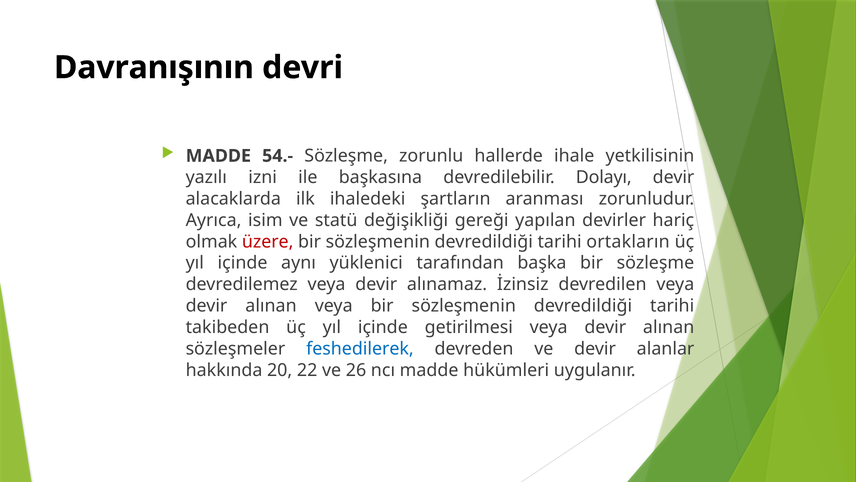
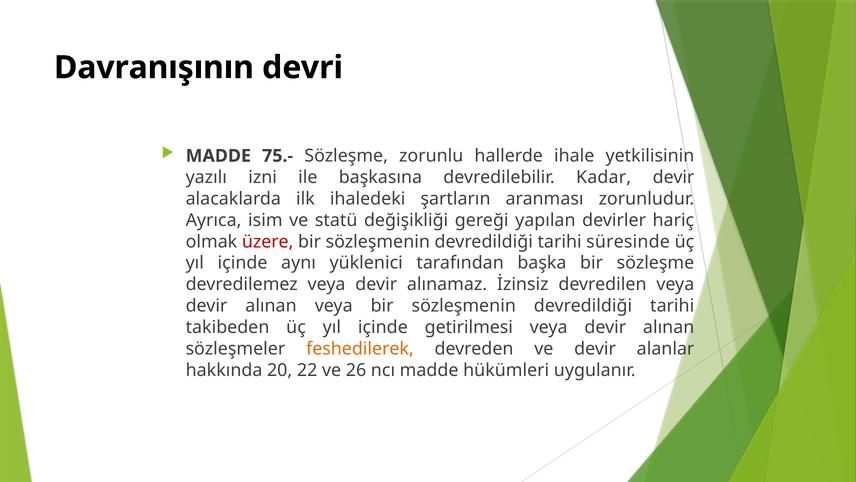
54.-: 54.- -> 75.- (278, 156)
Dolayı: Dolayı -> Kadar (604, 177)
ortakların: ortakların -> süresinde (628, 241)
feshedilerek colour: blue -> orange (360, 348)
